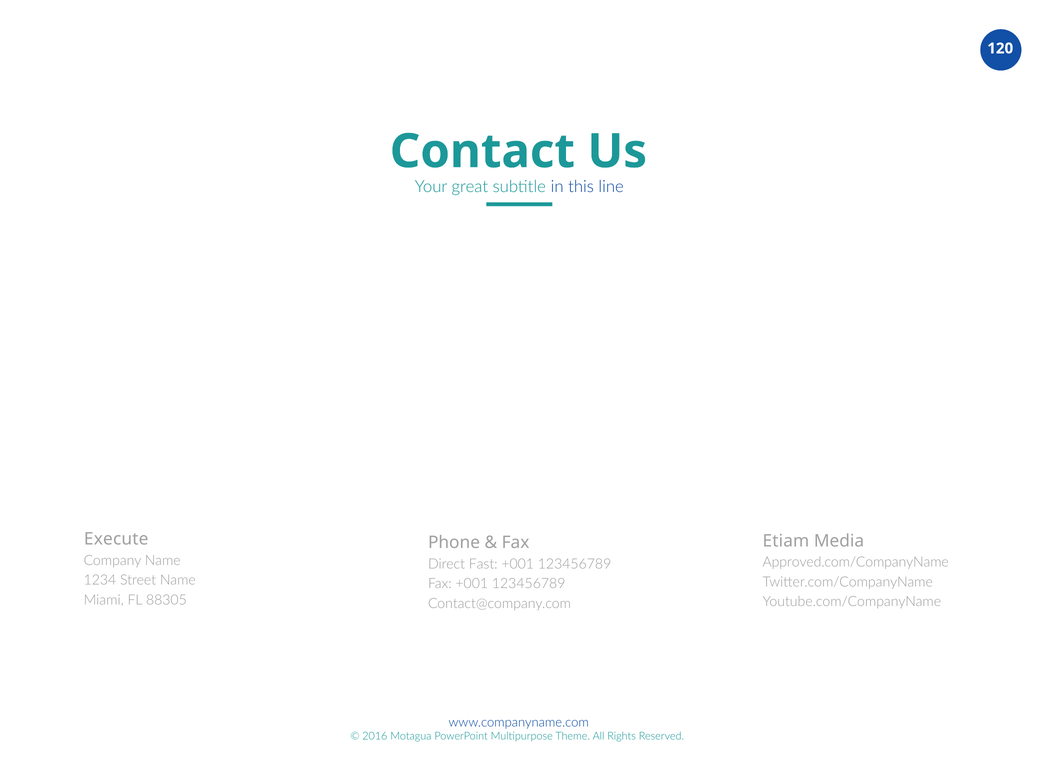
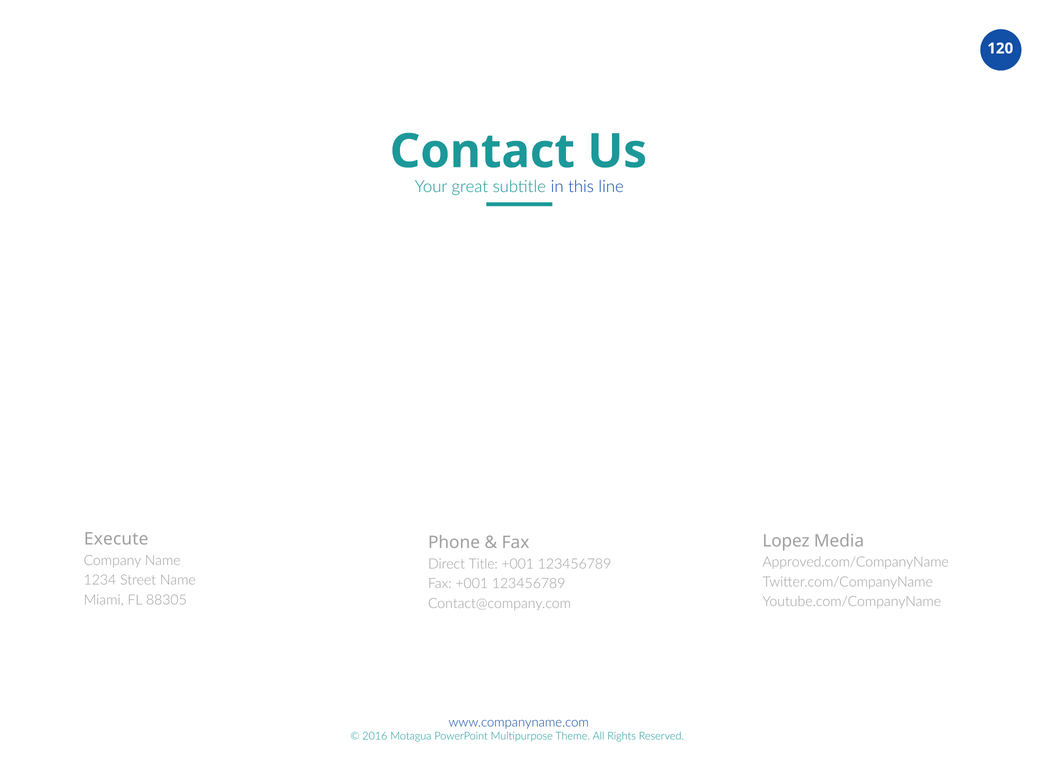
Etiam: Etiam -> Lopez (786, 541)
Fast: Fast -> Title (483, 564)
